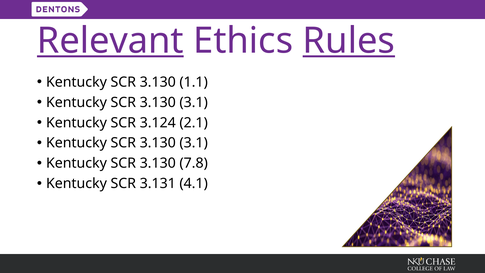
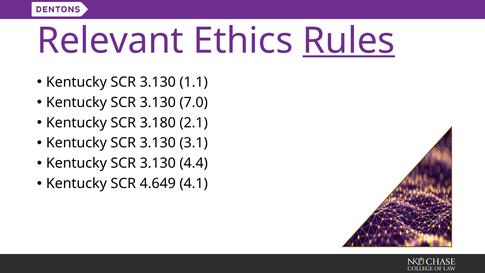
Relevant underline: present -> none (110, 41)
3.1: 3.1 -> 7.0 (194, 102)
3.124: 3.124 -> 3.180 (158, 123)
7.8: 7.8 -> 4.4 (194, 163)
3.131: 3.131 -> 4.649 (158, 184)
